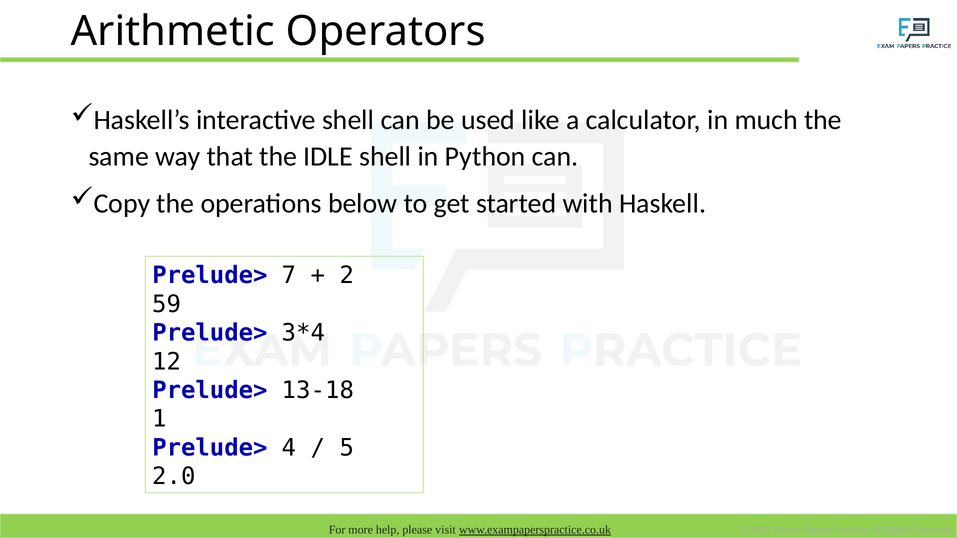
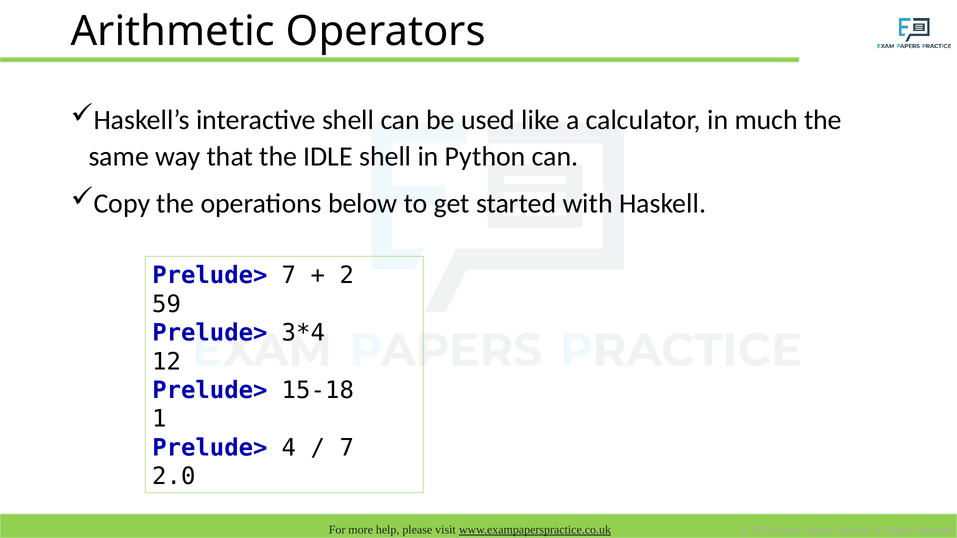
13-18: 13-18 -> 15-18 (318, 391)
5: 5 -> 7 (347, 448)
